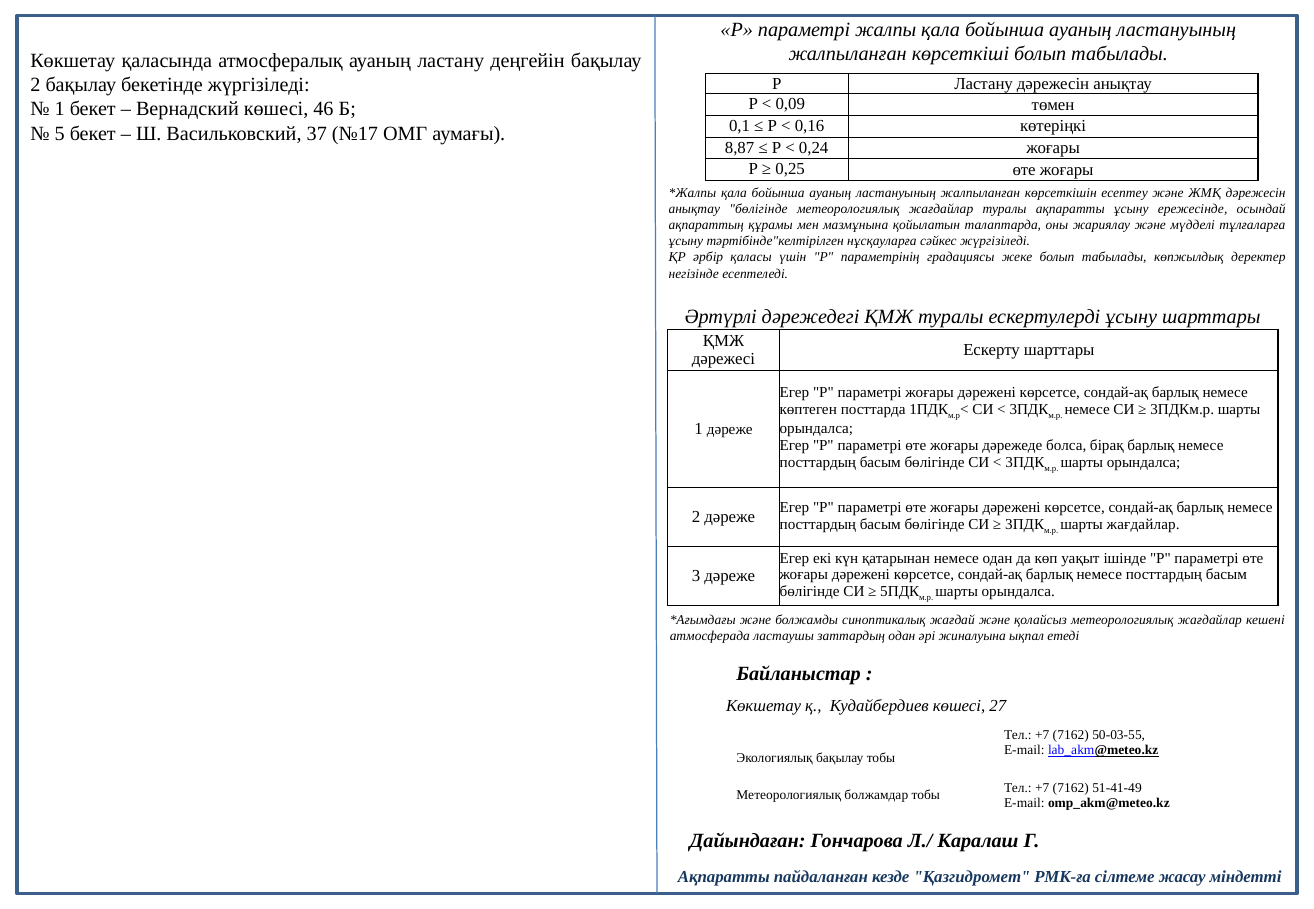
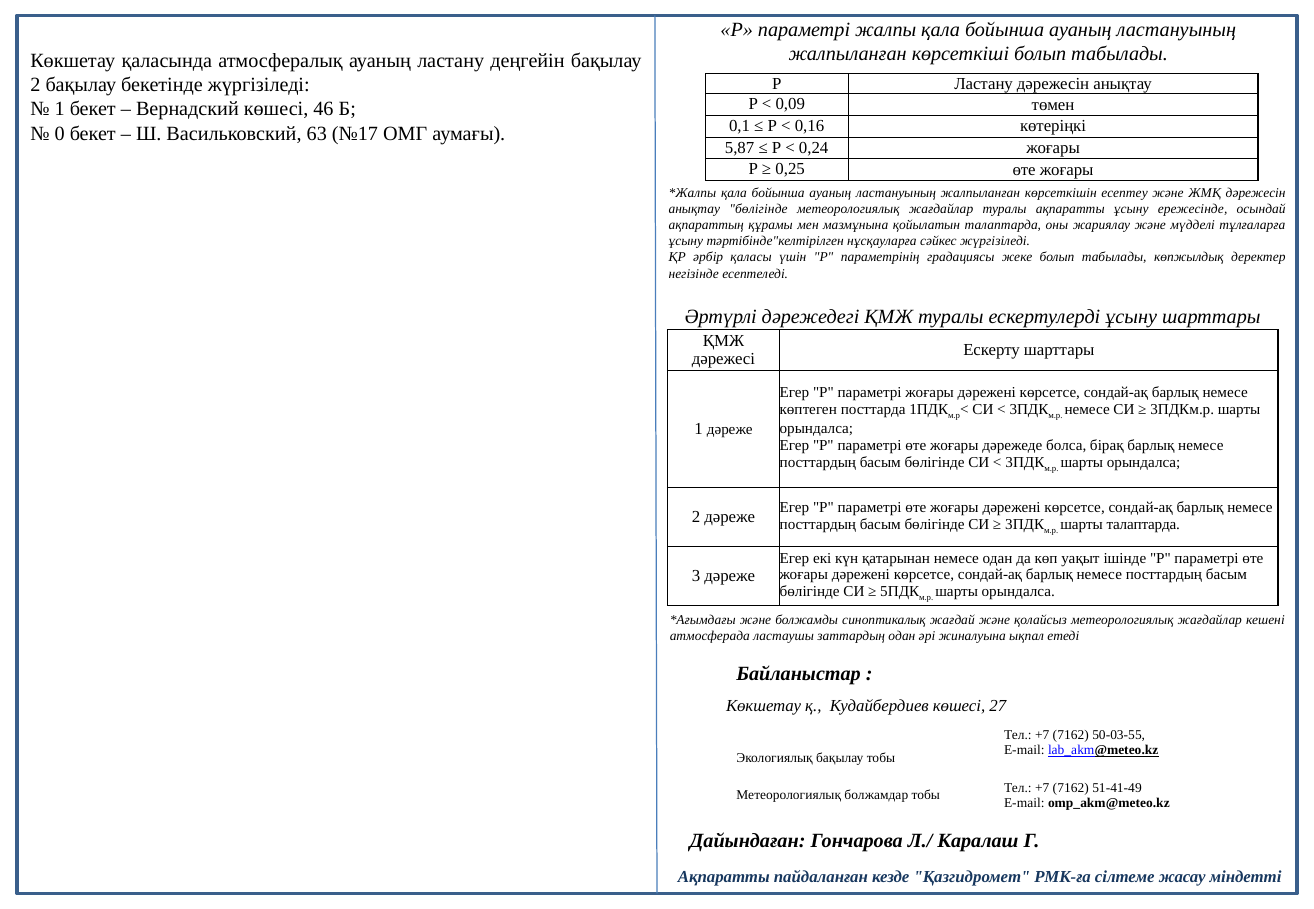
5: 5 -> 0 (60, 134)
37: 37 -> 63 (317, 134)
8,87: 8,87 -> 5,87 (740, 148)
шарты жағдайлар: жағдайлар -> талаптарда (1143, 525)
